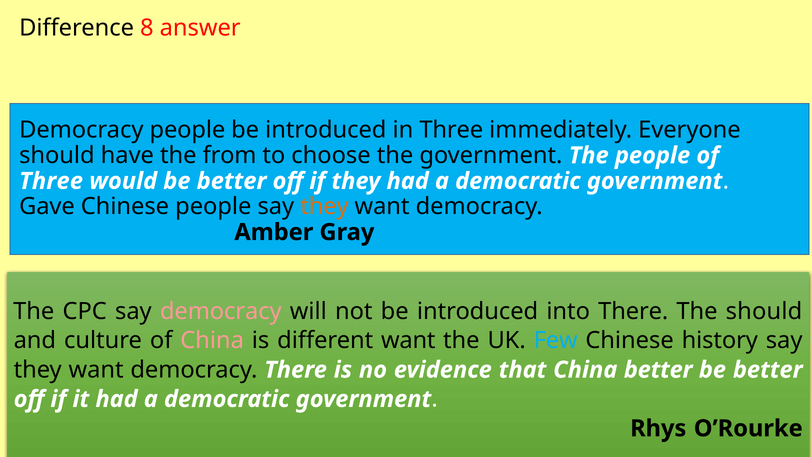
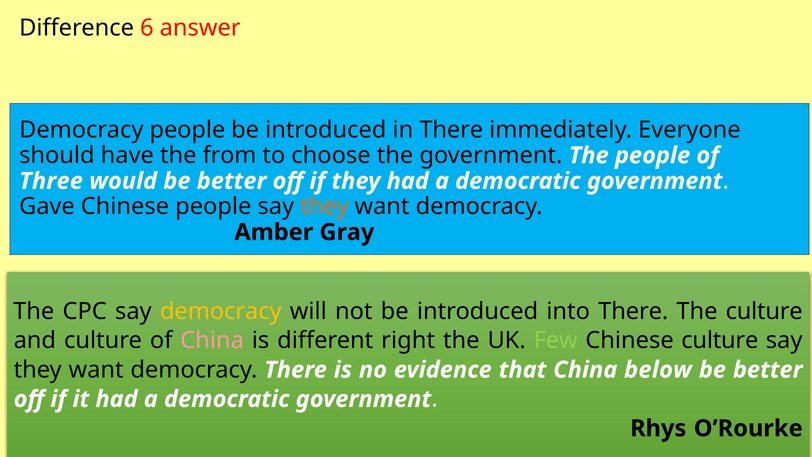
8: 8 -> 6 (147, 28)
in Three: Three -> There (451, 130)
democracy colour: pink -> yellow (221, 311)
The should: should -> culture (764, 311)
different want: want -> right (408, 340)
Few colour: light blue -> light green (556, 340)
Chinese history: history -> culture (720, 340)
China better: better -> below (658, 370)
